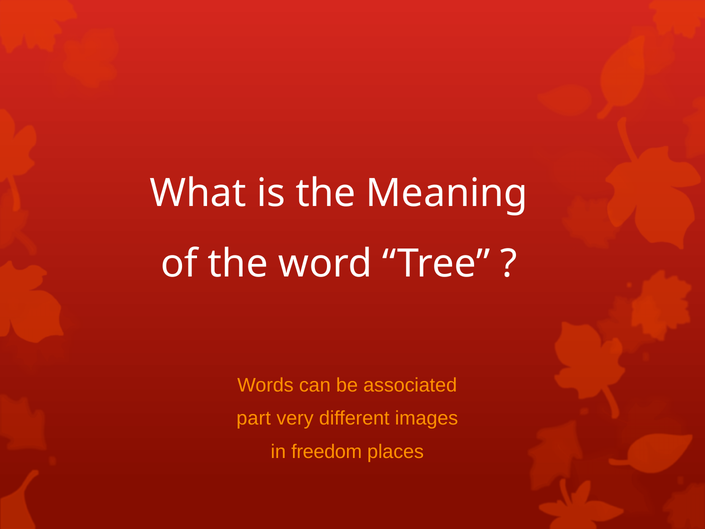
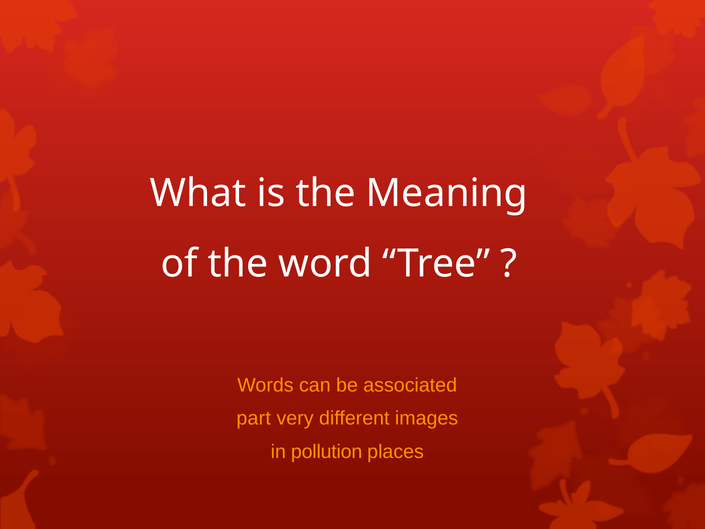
freedom: freedom -> pollution (327, 452)
